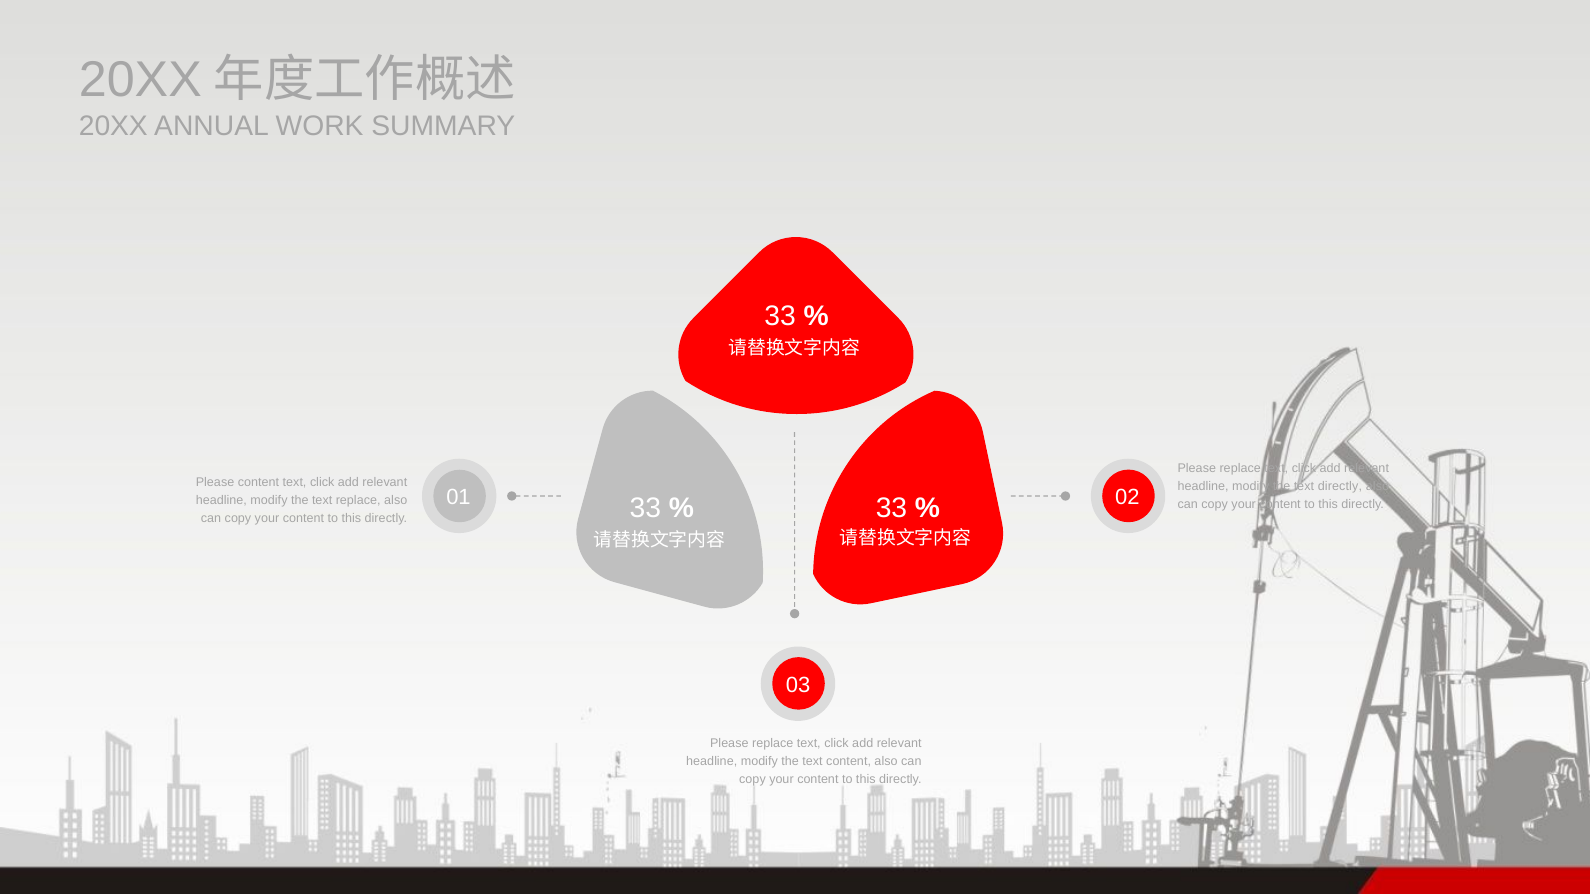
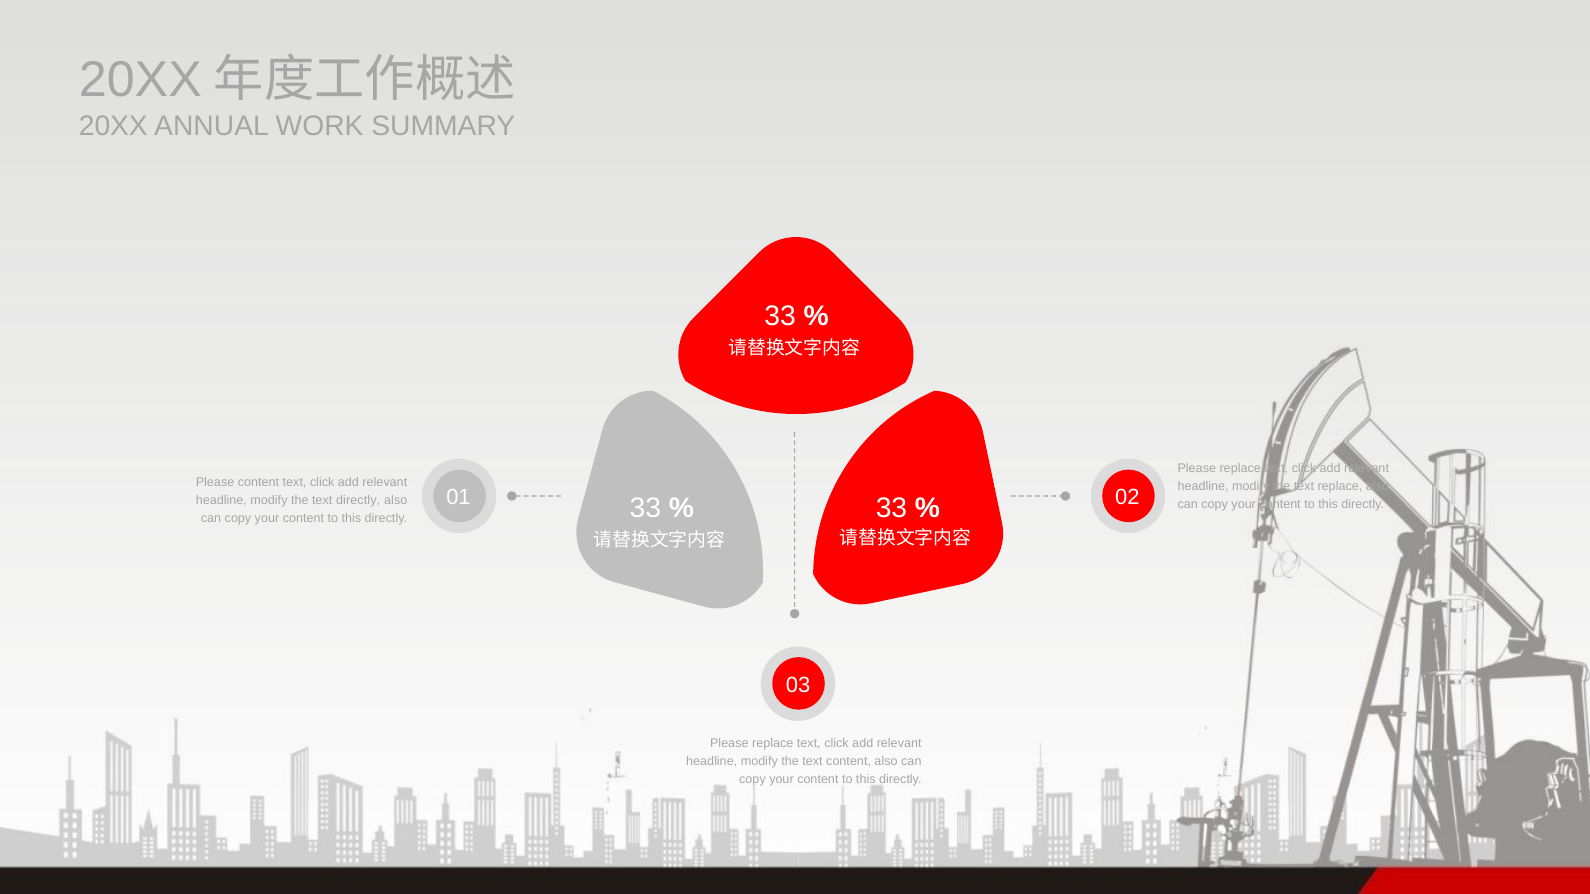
text directly: directly -> replace (1340, 486)
text replace: replace -> directly (358, 500)
